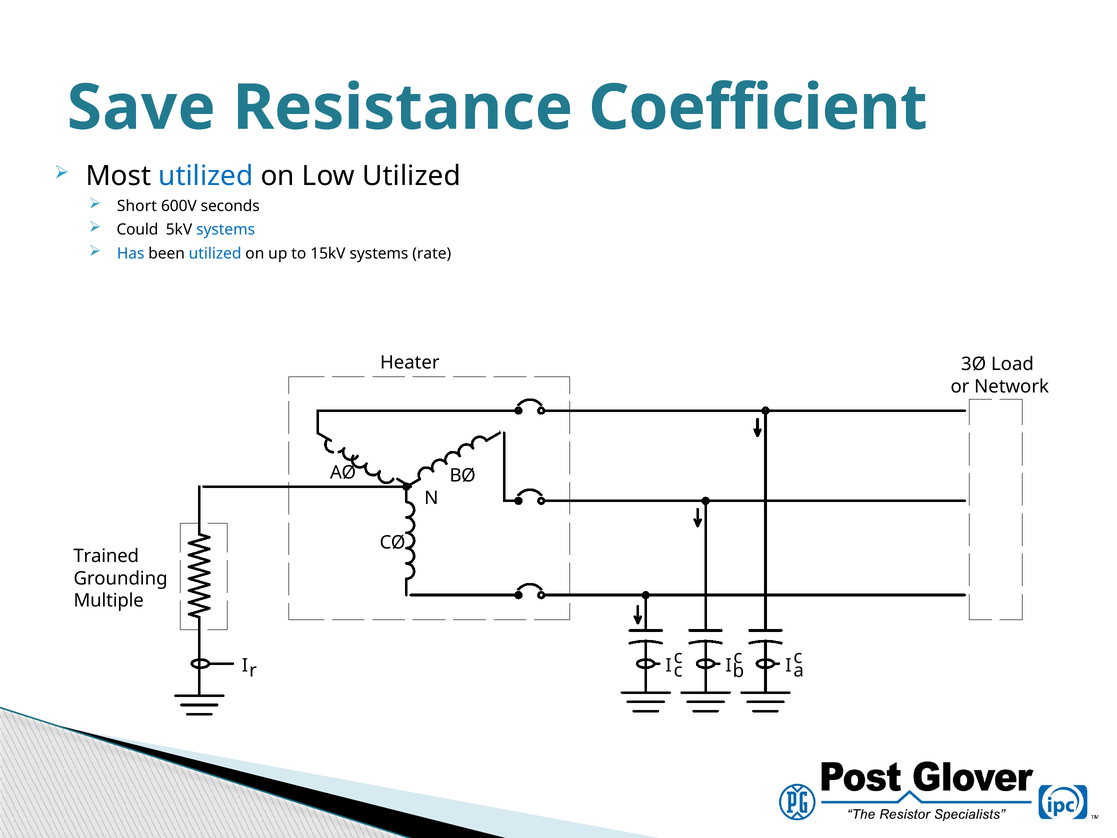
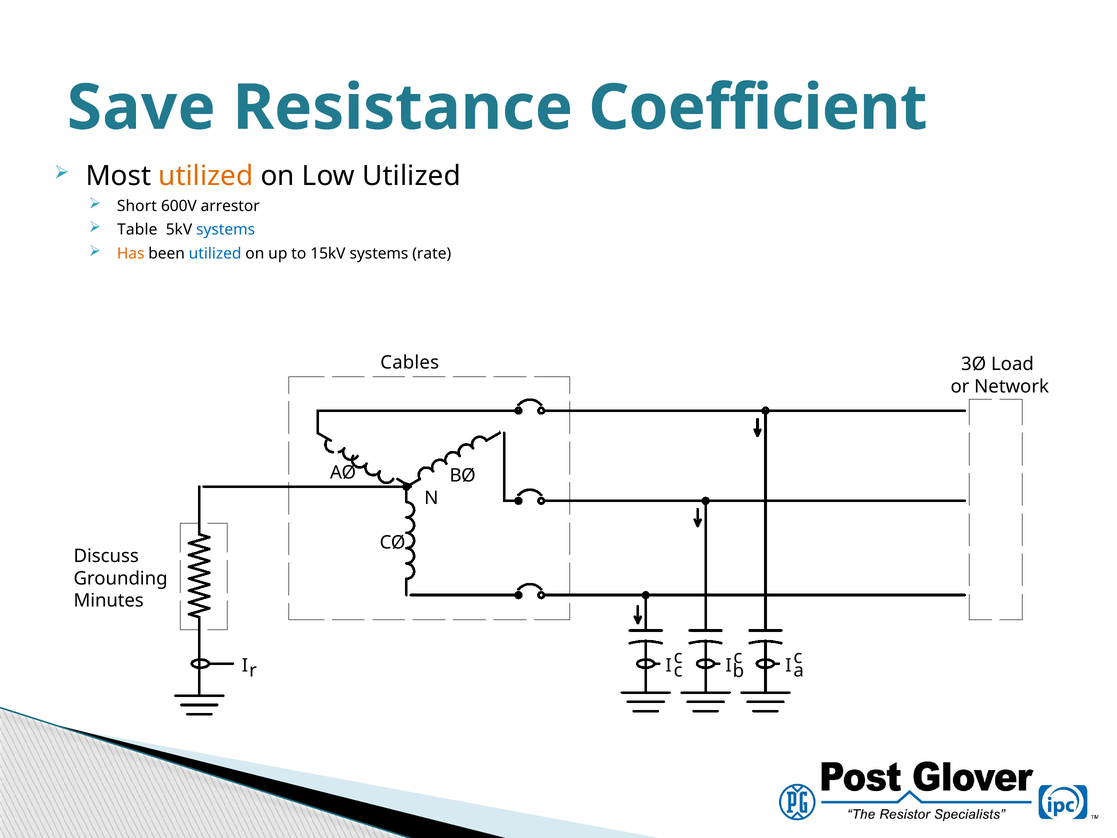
utilized colour: blue -> orange (206, 176)
seconds: seconds -> arrestor (230, 206)
Could: Could -> Table (137, 230)
Has colour: blue -> orange (131, 253)
Heater: Heater -> Cables (410, 362)
Trained: Trained -> Discuss (106, 556)
Multiple: Multiple -> Minutes (109, 601)
